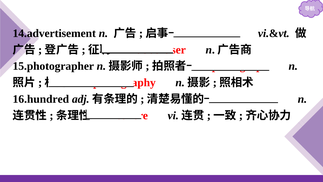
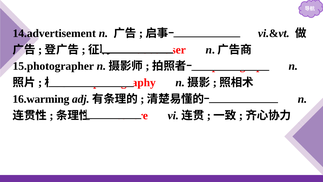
16.hundred: 16.hundred -> 16.warming (41, 99)
